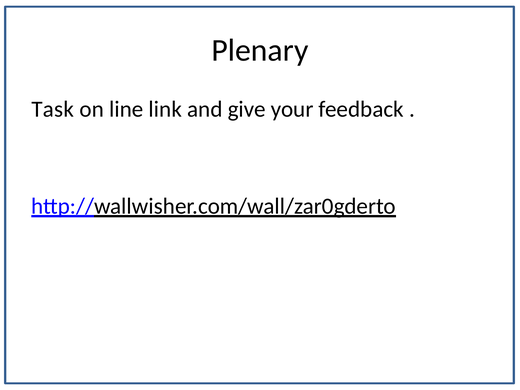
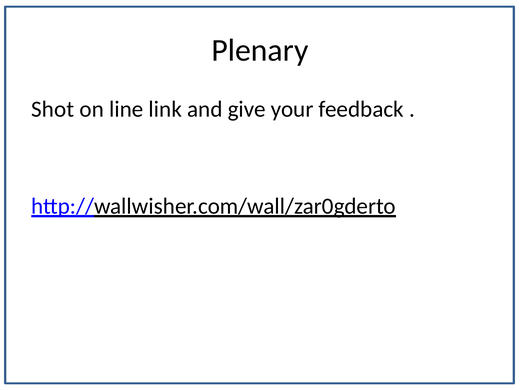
Task: Task -> Shot (53, 109)
